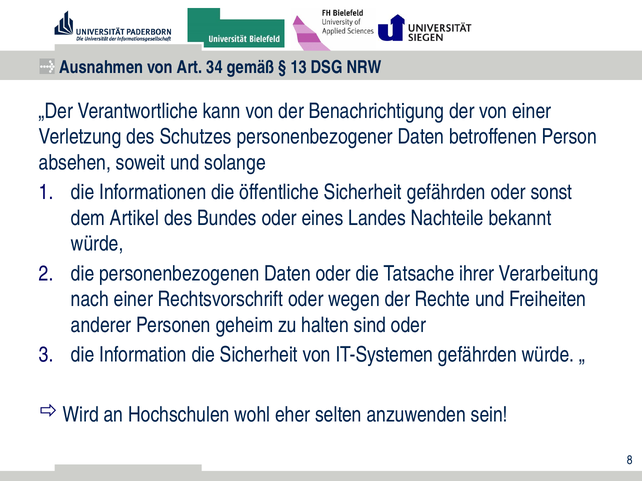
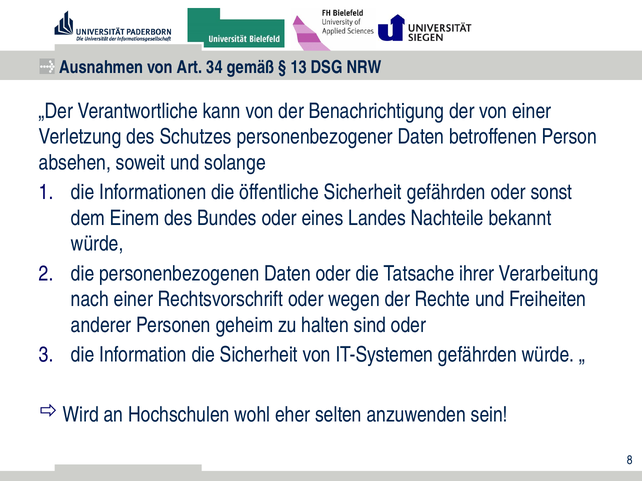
Artikel: Artikel -> Einem (135, 218)
